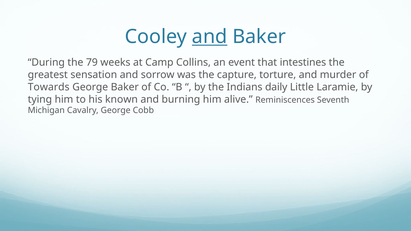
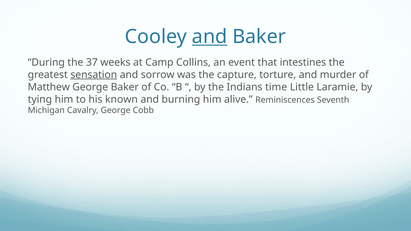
79: 79 -> 37 (92, 62)
sensation underline: none -> present (94, 75)
Towards: Towards -> Matthew (49, 87)
daily: daily -> time (276, 87)
